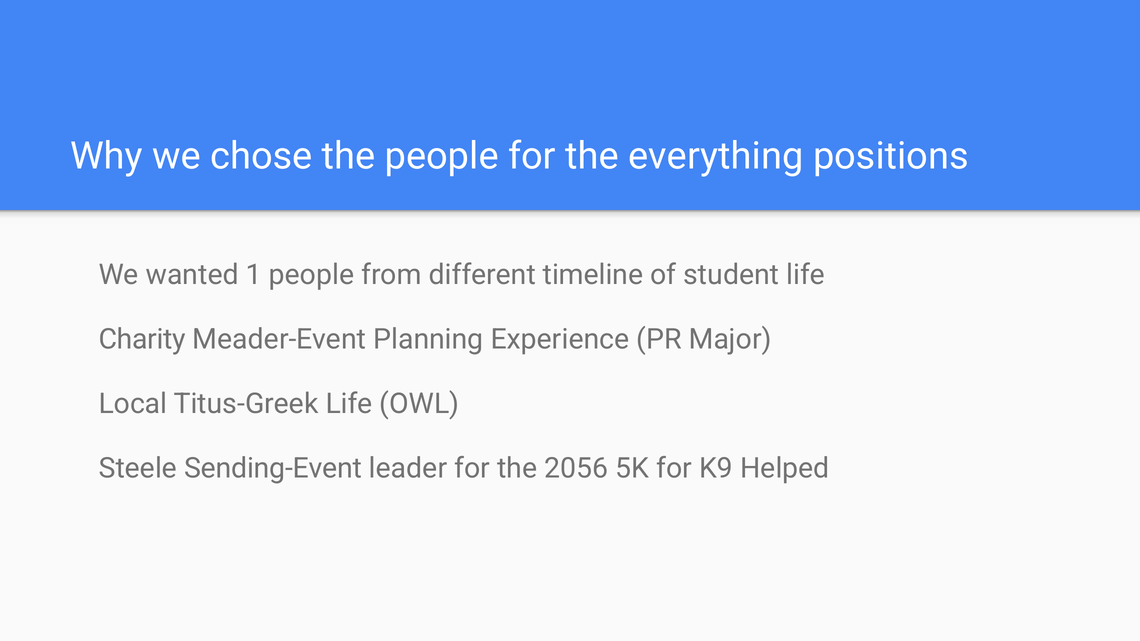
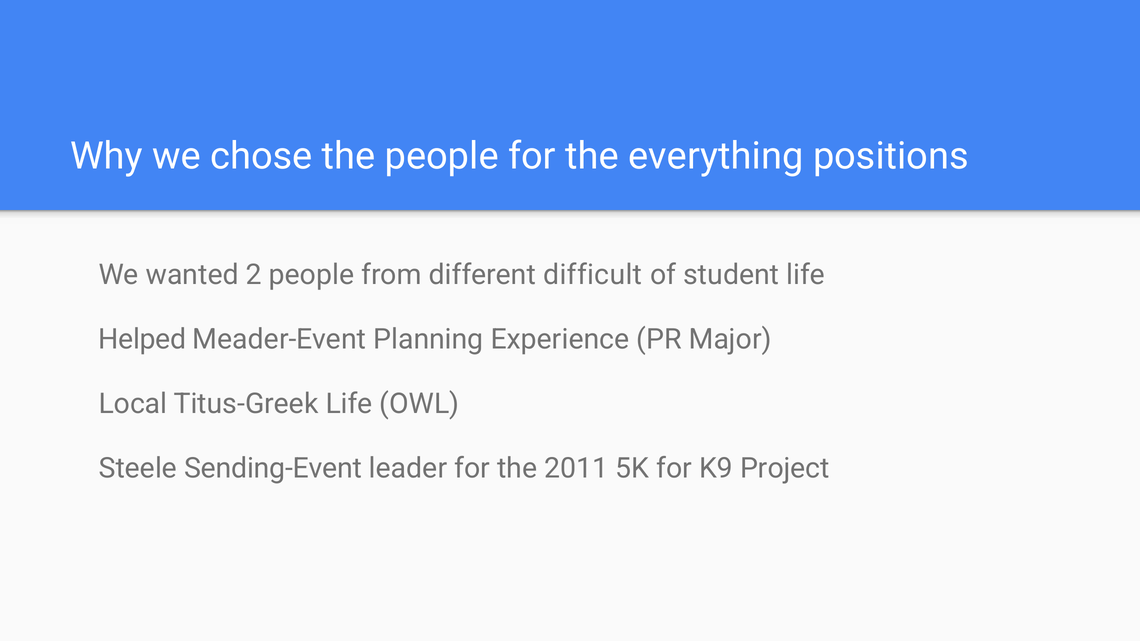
1: 1 -> 2 (254, 275)
timeline: timeline -> difficult (593, 275)
Charity: Charity -> Helped (142, 340)
2056: 2056 -> 2011 (576, 469)
Helped: Helped -> Project (785, 469)
